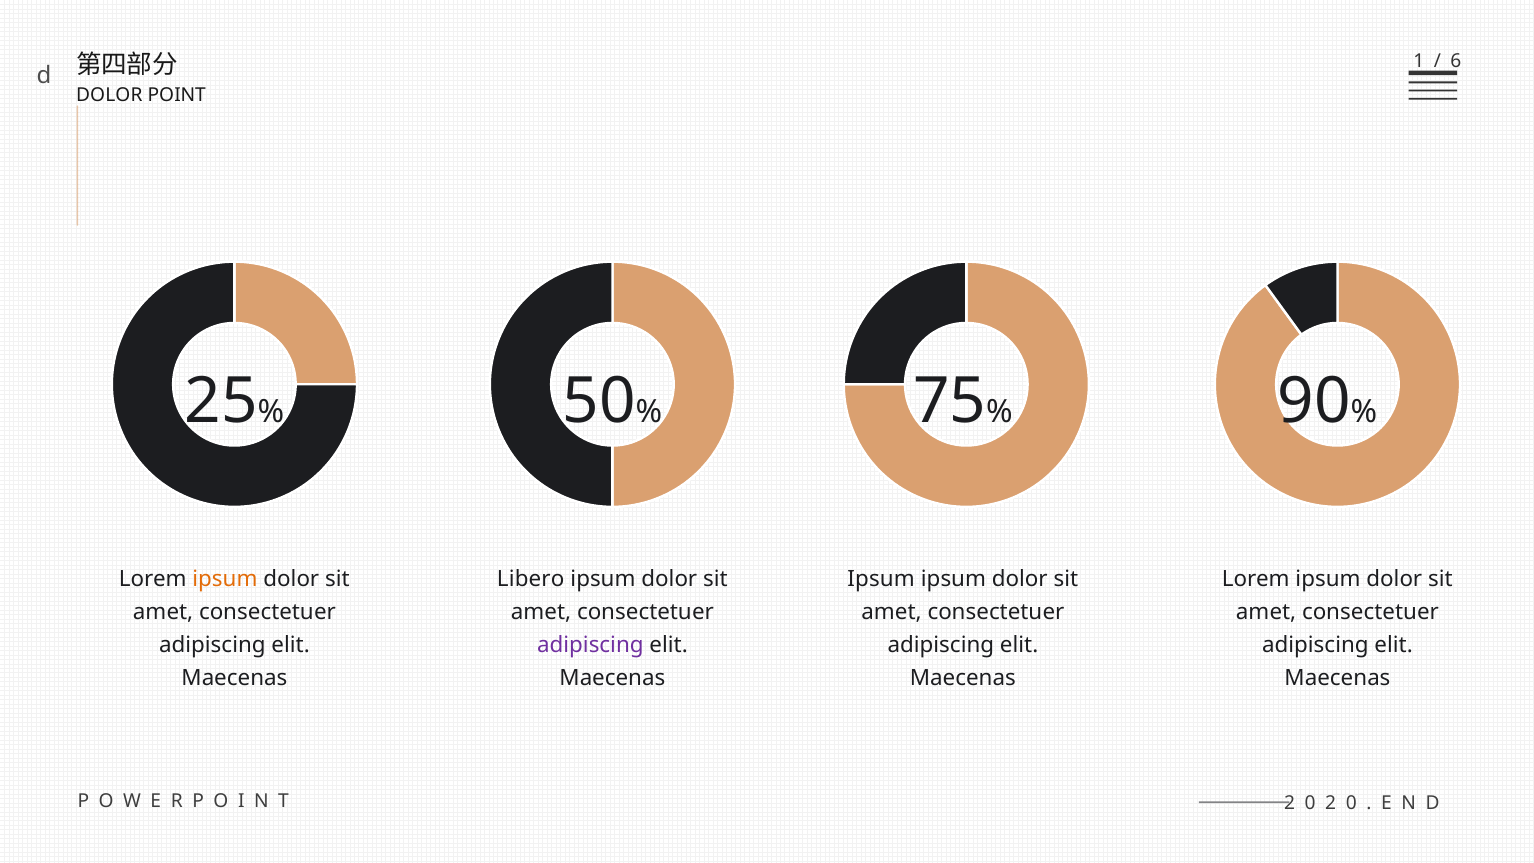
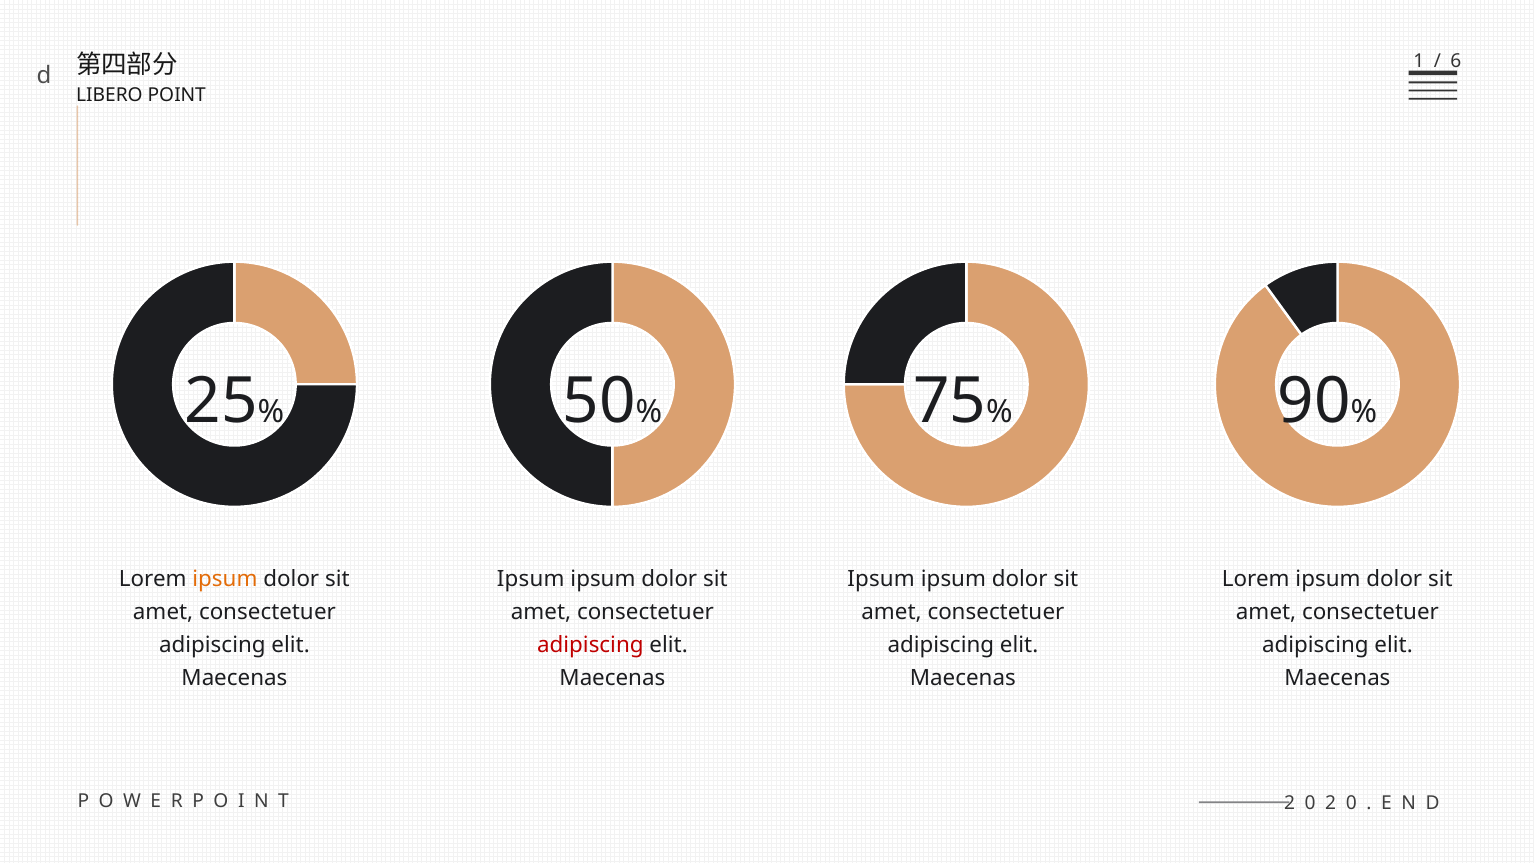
DOLOR: DOLOR -> LIBERO (109, 95)
Libero: Libero -> Ipsum (531, 579)
adipiscing colour: purple -> red (590, 645)
